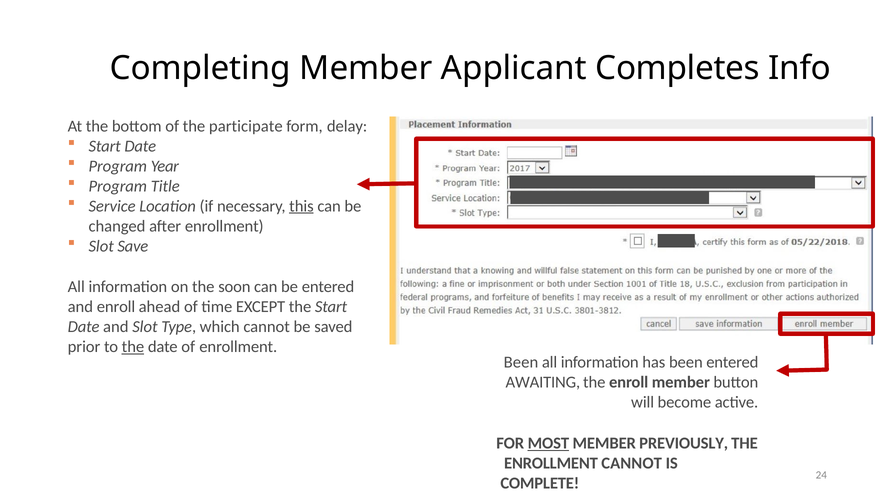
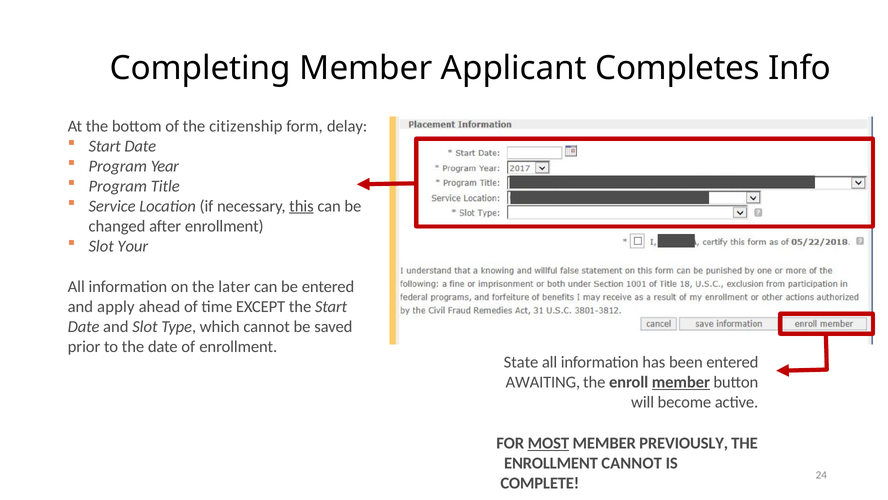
participate: participate -> citizenship (246, 126)
Save: Save -> Your (133, 246)
soon: soon -> later (234, 287)
and enroll: enroll -> apply (116, 307)
the underline: present -> none (133, 347)
Been: Been -> State (521, 362)
member underline: none -> present (681, 382)
